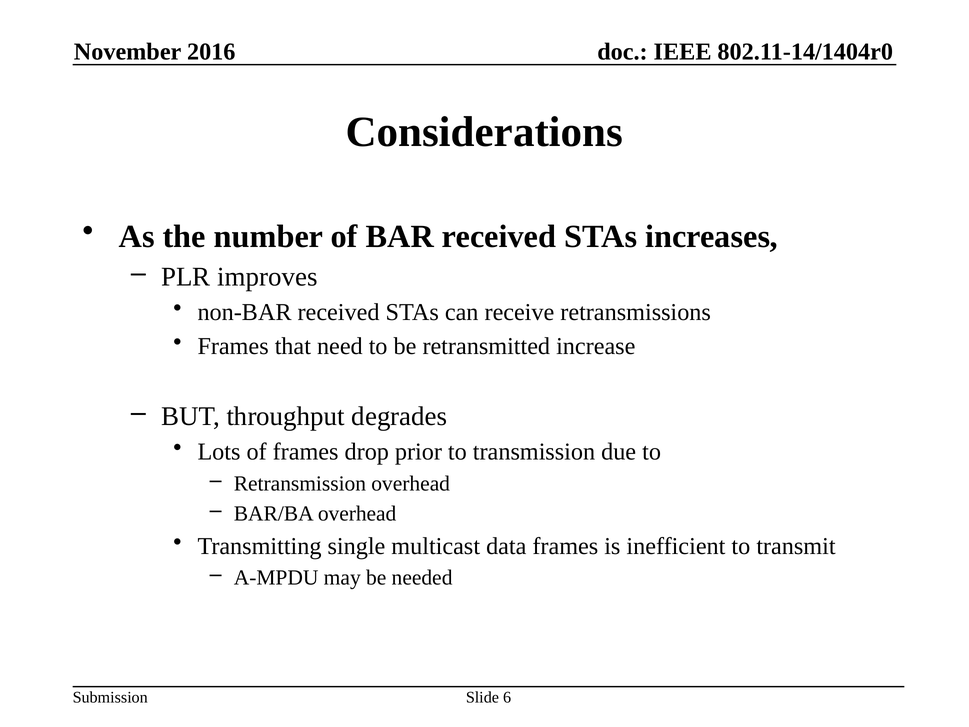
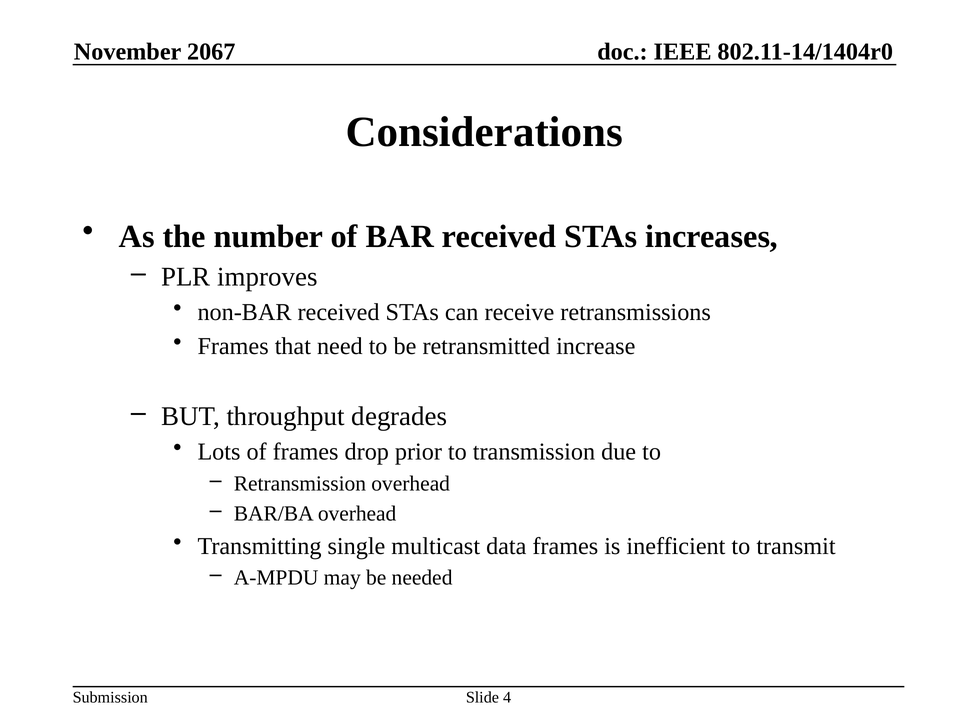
2016: 2016 -> 2067 (211, 52)
6: 6 -> 4 (507, 697)
